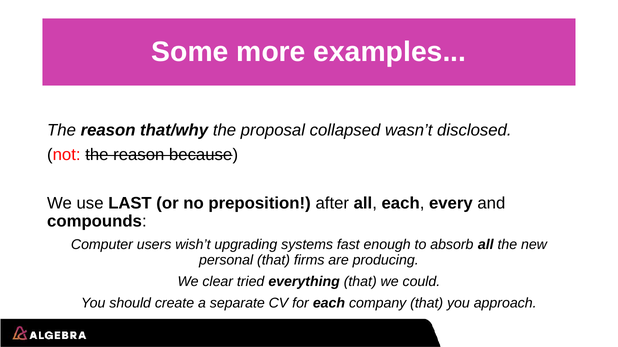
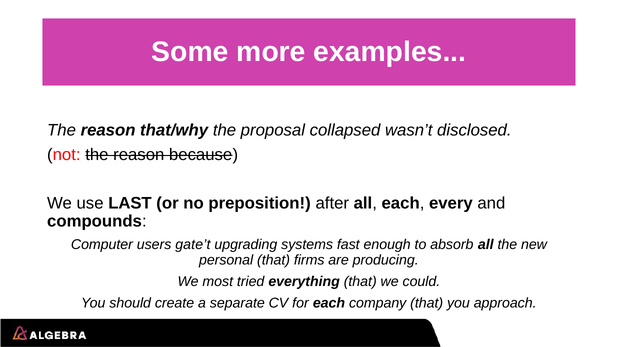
wish’t: wish’t -> gate’t (193, 245)
clear: clear -> most (218, 282)
